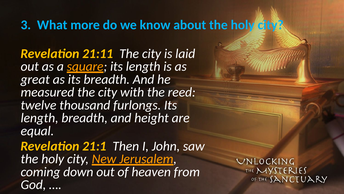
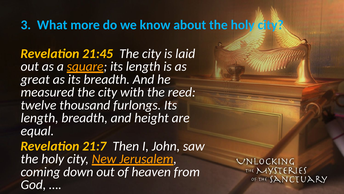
21:11: 21:11 -> 21:45 (98, 53)
21:1: 21:1 -> 21:7 (94, 146)
